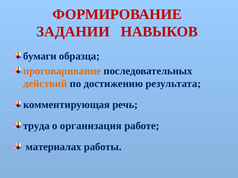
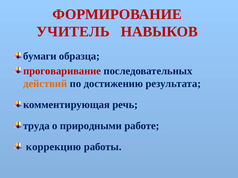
ЗАДАНИИ: ЗАДАНИИ -> УЧИТЕЛЬ (73, 32)
проговаривание colour: orange -> red (62, 71)
организация: организация -> природными (91, 126)
материалах: материалах -> коррекцию (54, 147)
